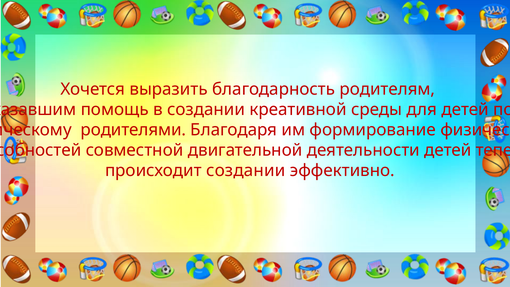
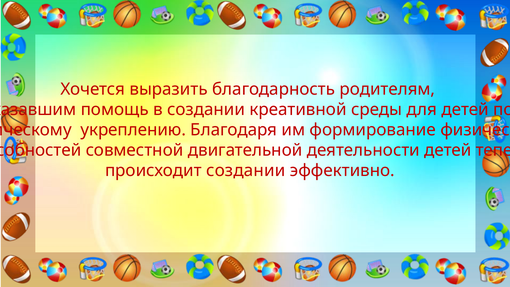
родителями: родителями -> укреплению (133, 130)
